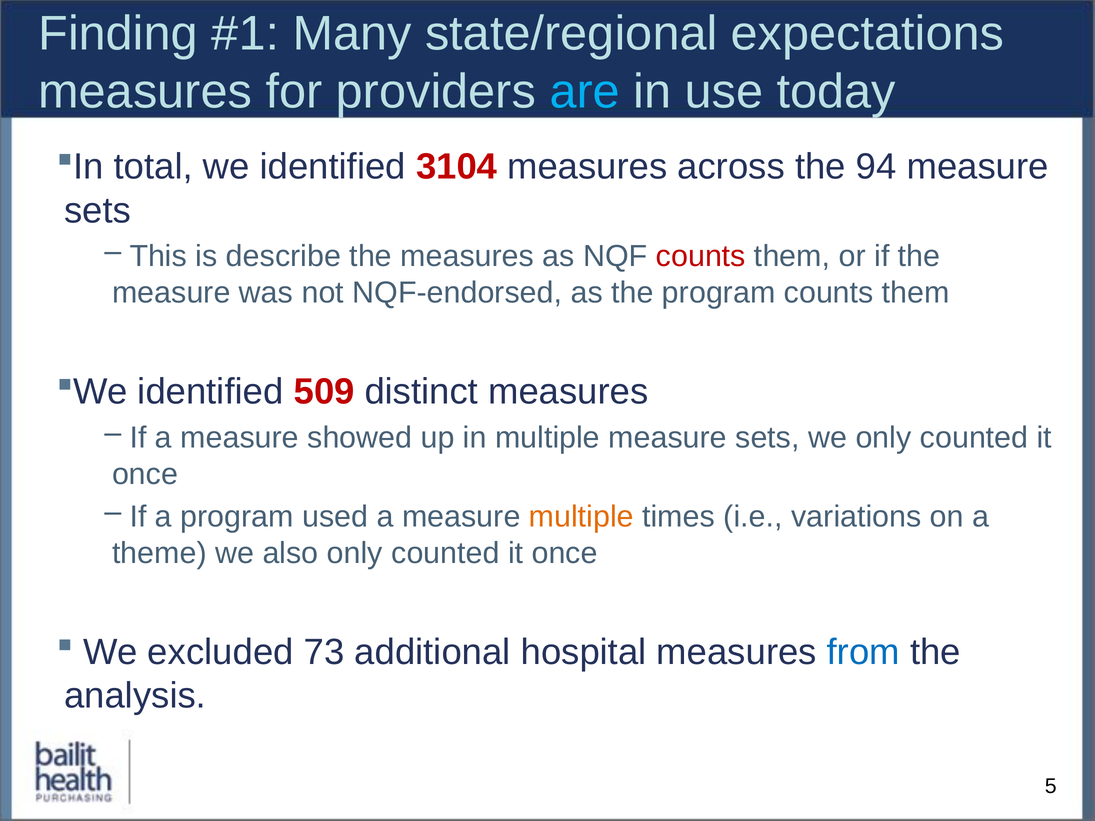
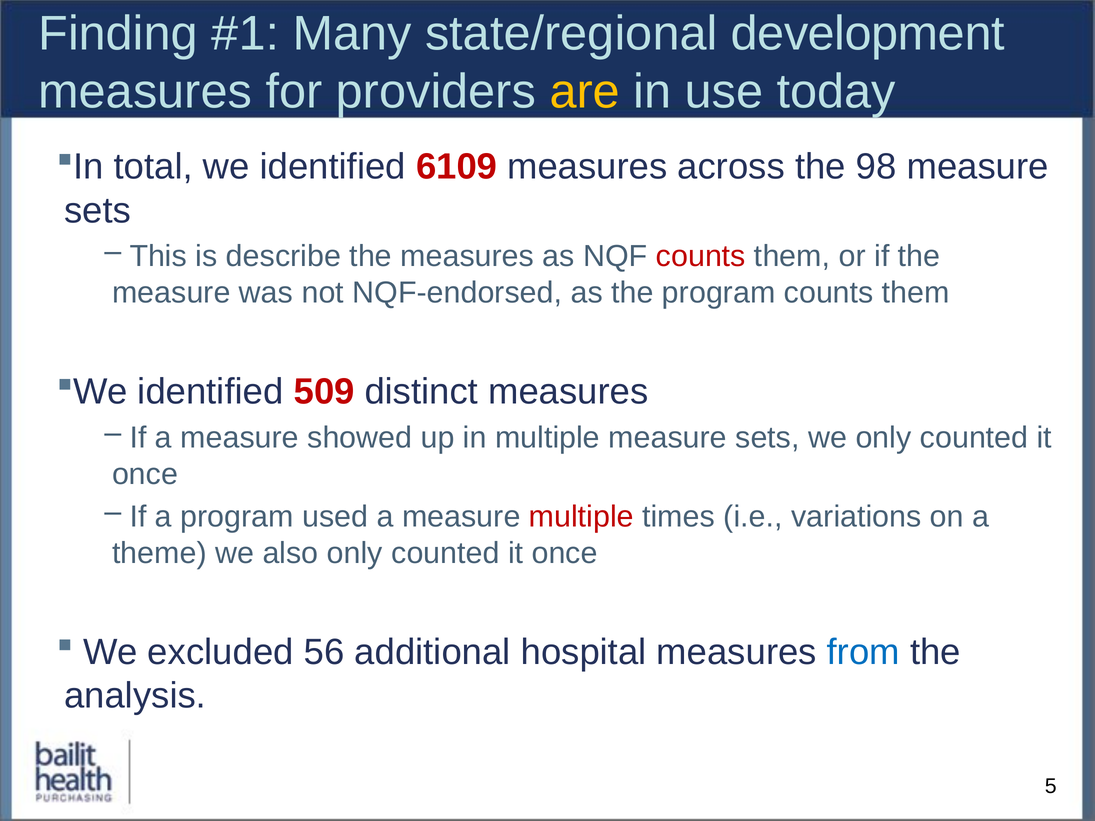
expectations: expectations -> development (868, 33)
are colour: light blue -> yellow (585, 92)
3104: 3104 -> 6109 (457, 167)
94: 94 -> 98 (876, 167)
multiple colour: orange -> red (581, 517)
73: 73 -> 56 (324, 652)
